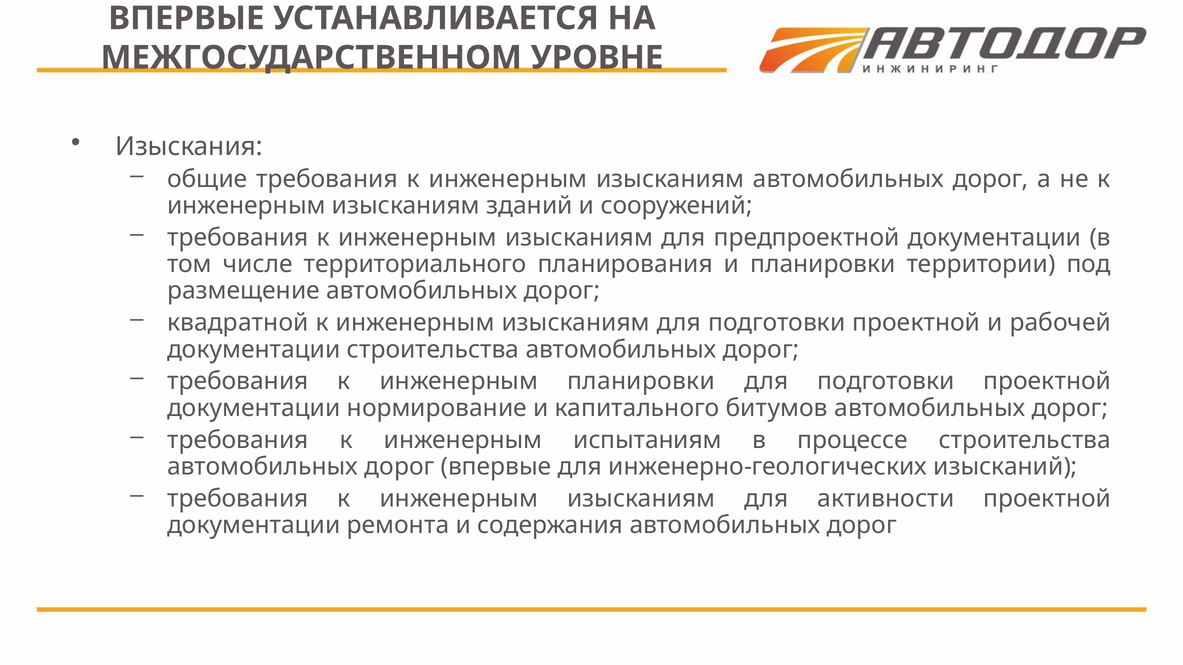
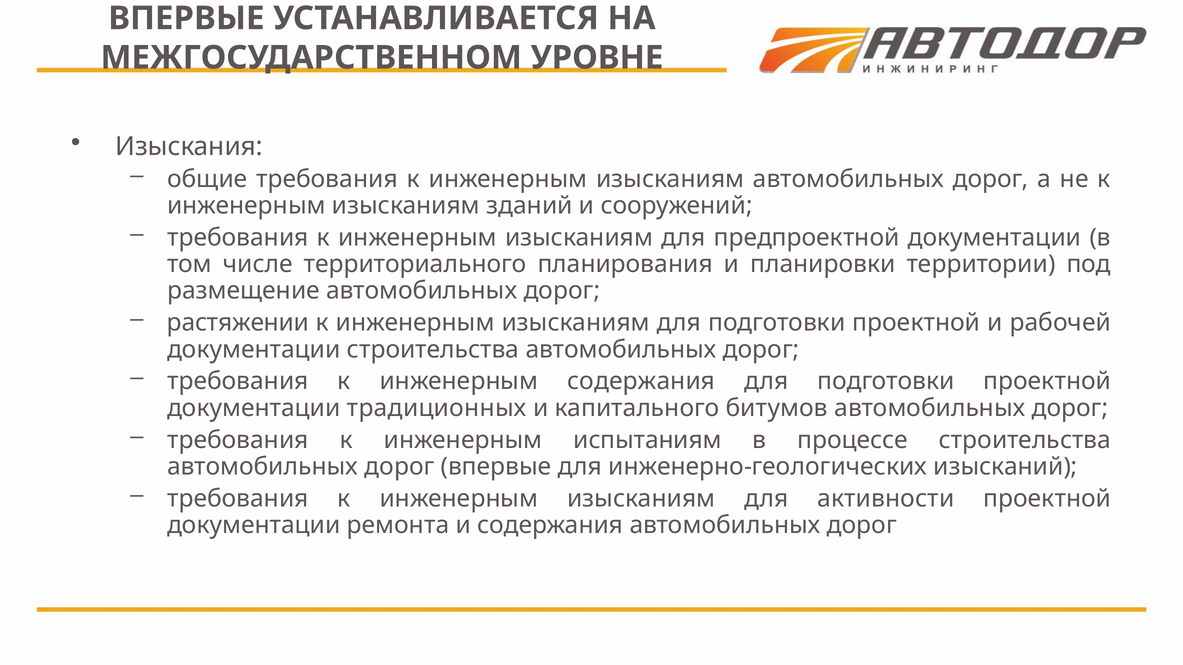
квадратной: квадратной -> растяжении (238, 323)
инженерным планировки: планировки -> содержания (641, 382)
нормирование: нормирование -> традиционных (437, 408)
